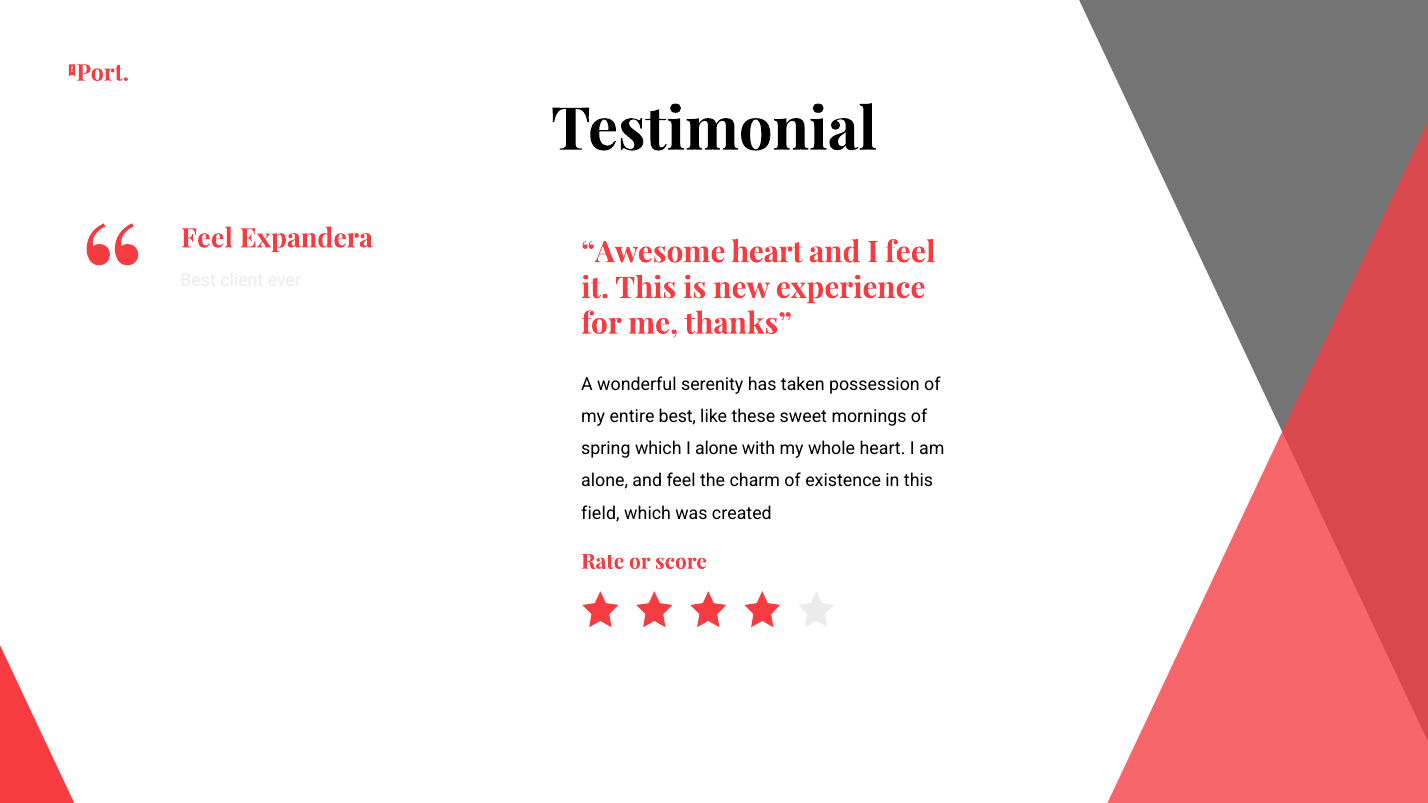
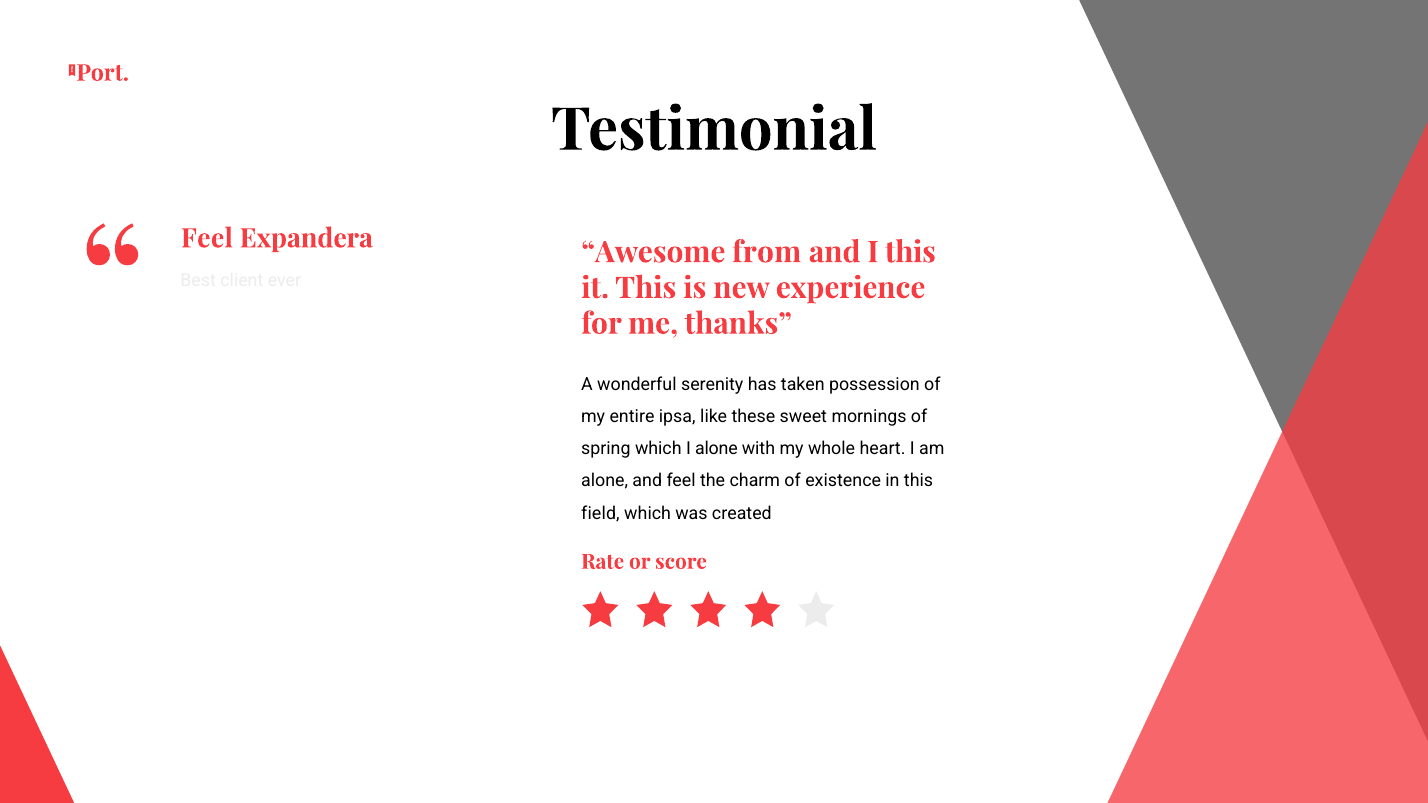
Awesome heart: heart -> from (767, 252)
I feel: feel -> this (910, 252)
entire best: best -> ipsa (677, 417)
